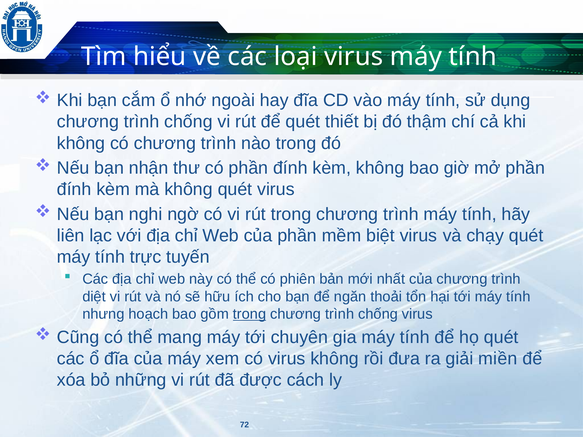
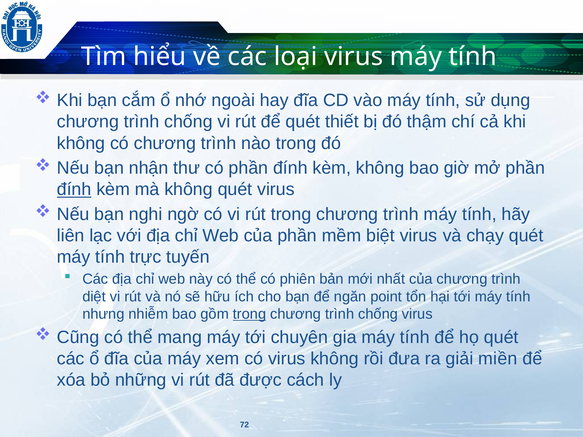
đính underline: none -> present (74, 190)
thoải: thoải -> point (386, 297)
hoạch: hoạch -> nhiễm (148, 314)
